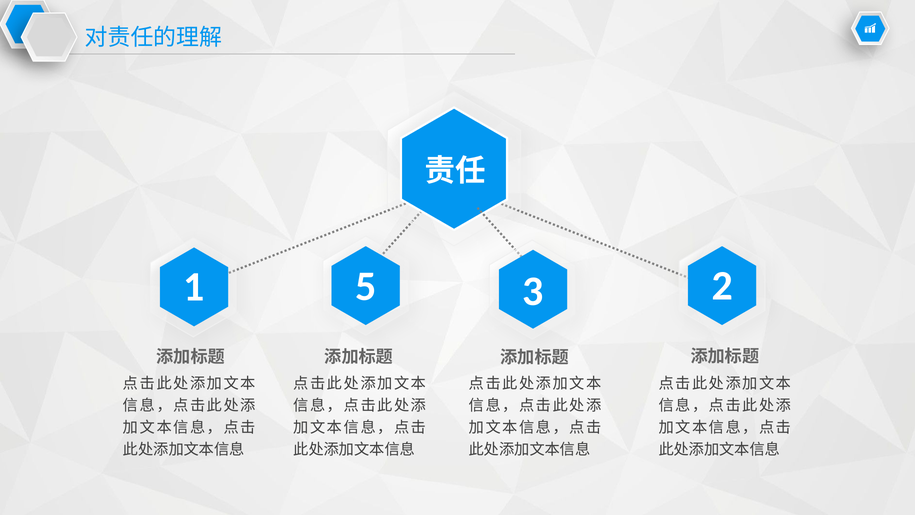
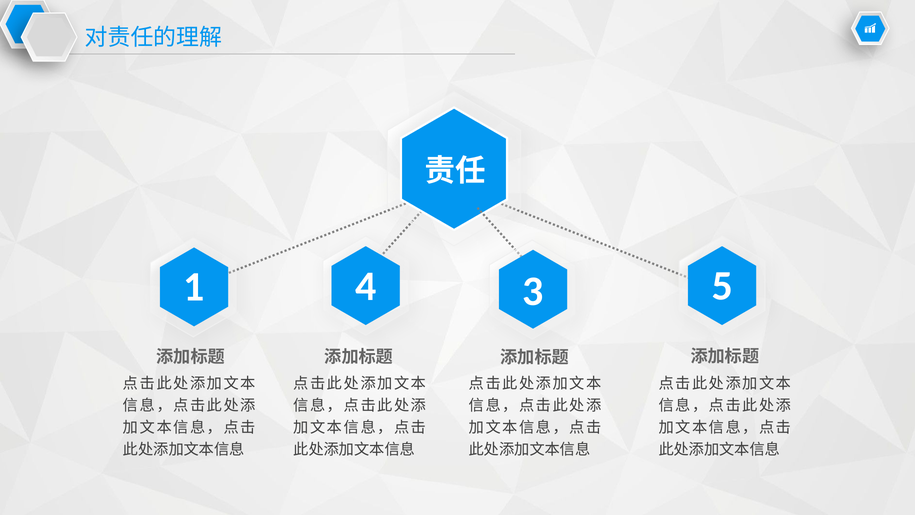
5: 5 -> 4 (366, 286)
2: 2 -> 5 (723, 286)
